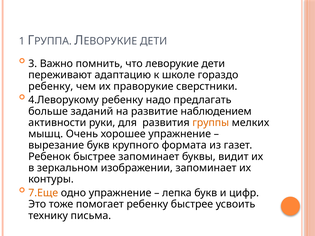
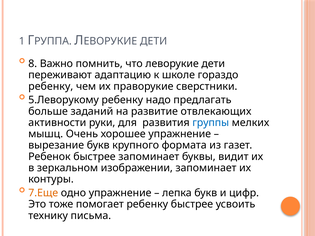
3: 3 -> 8 (33, 64)
4.Леворукому: 4.Леворукому -> 5.Леворукому (64, 100)
наблюдением: наблюдением -> отвлекающих (216, 111)
группы colour: orange -> blue (211, 123)
